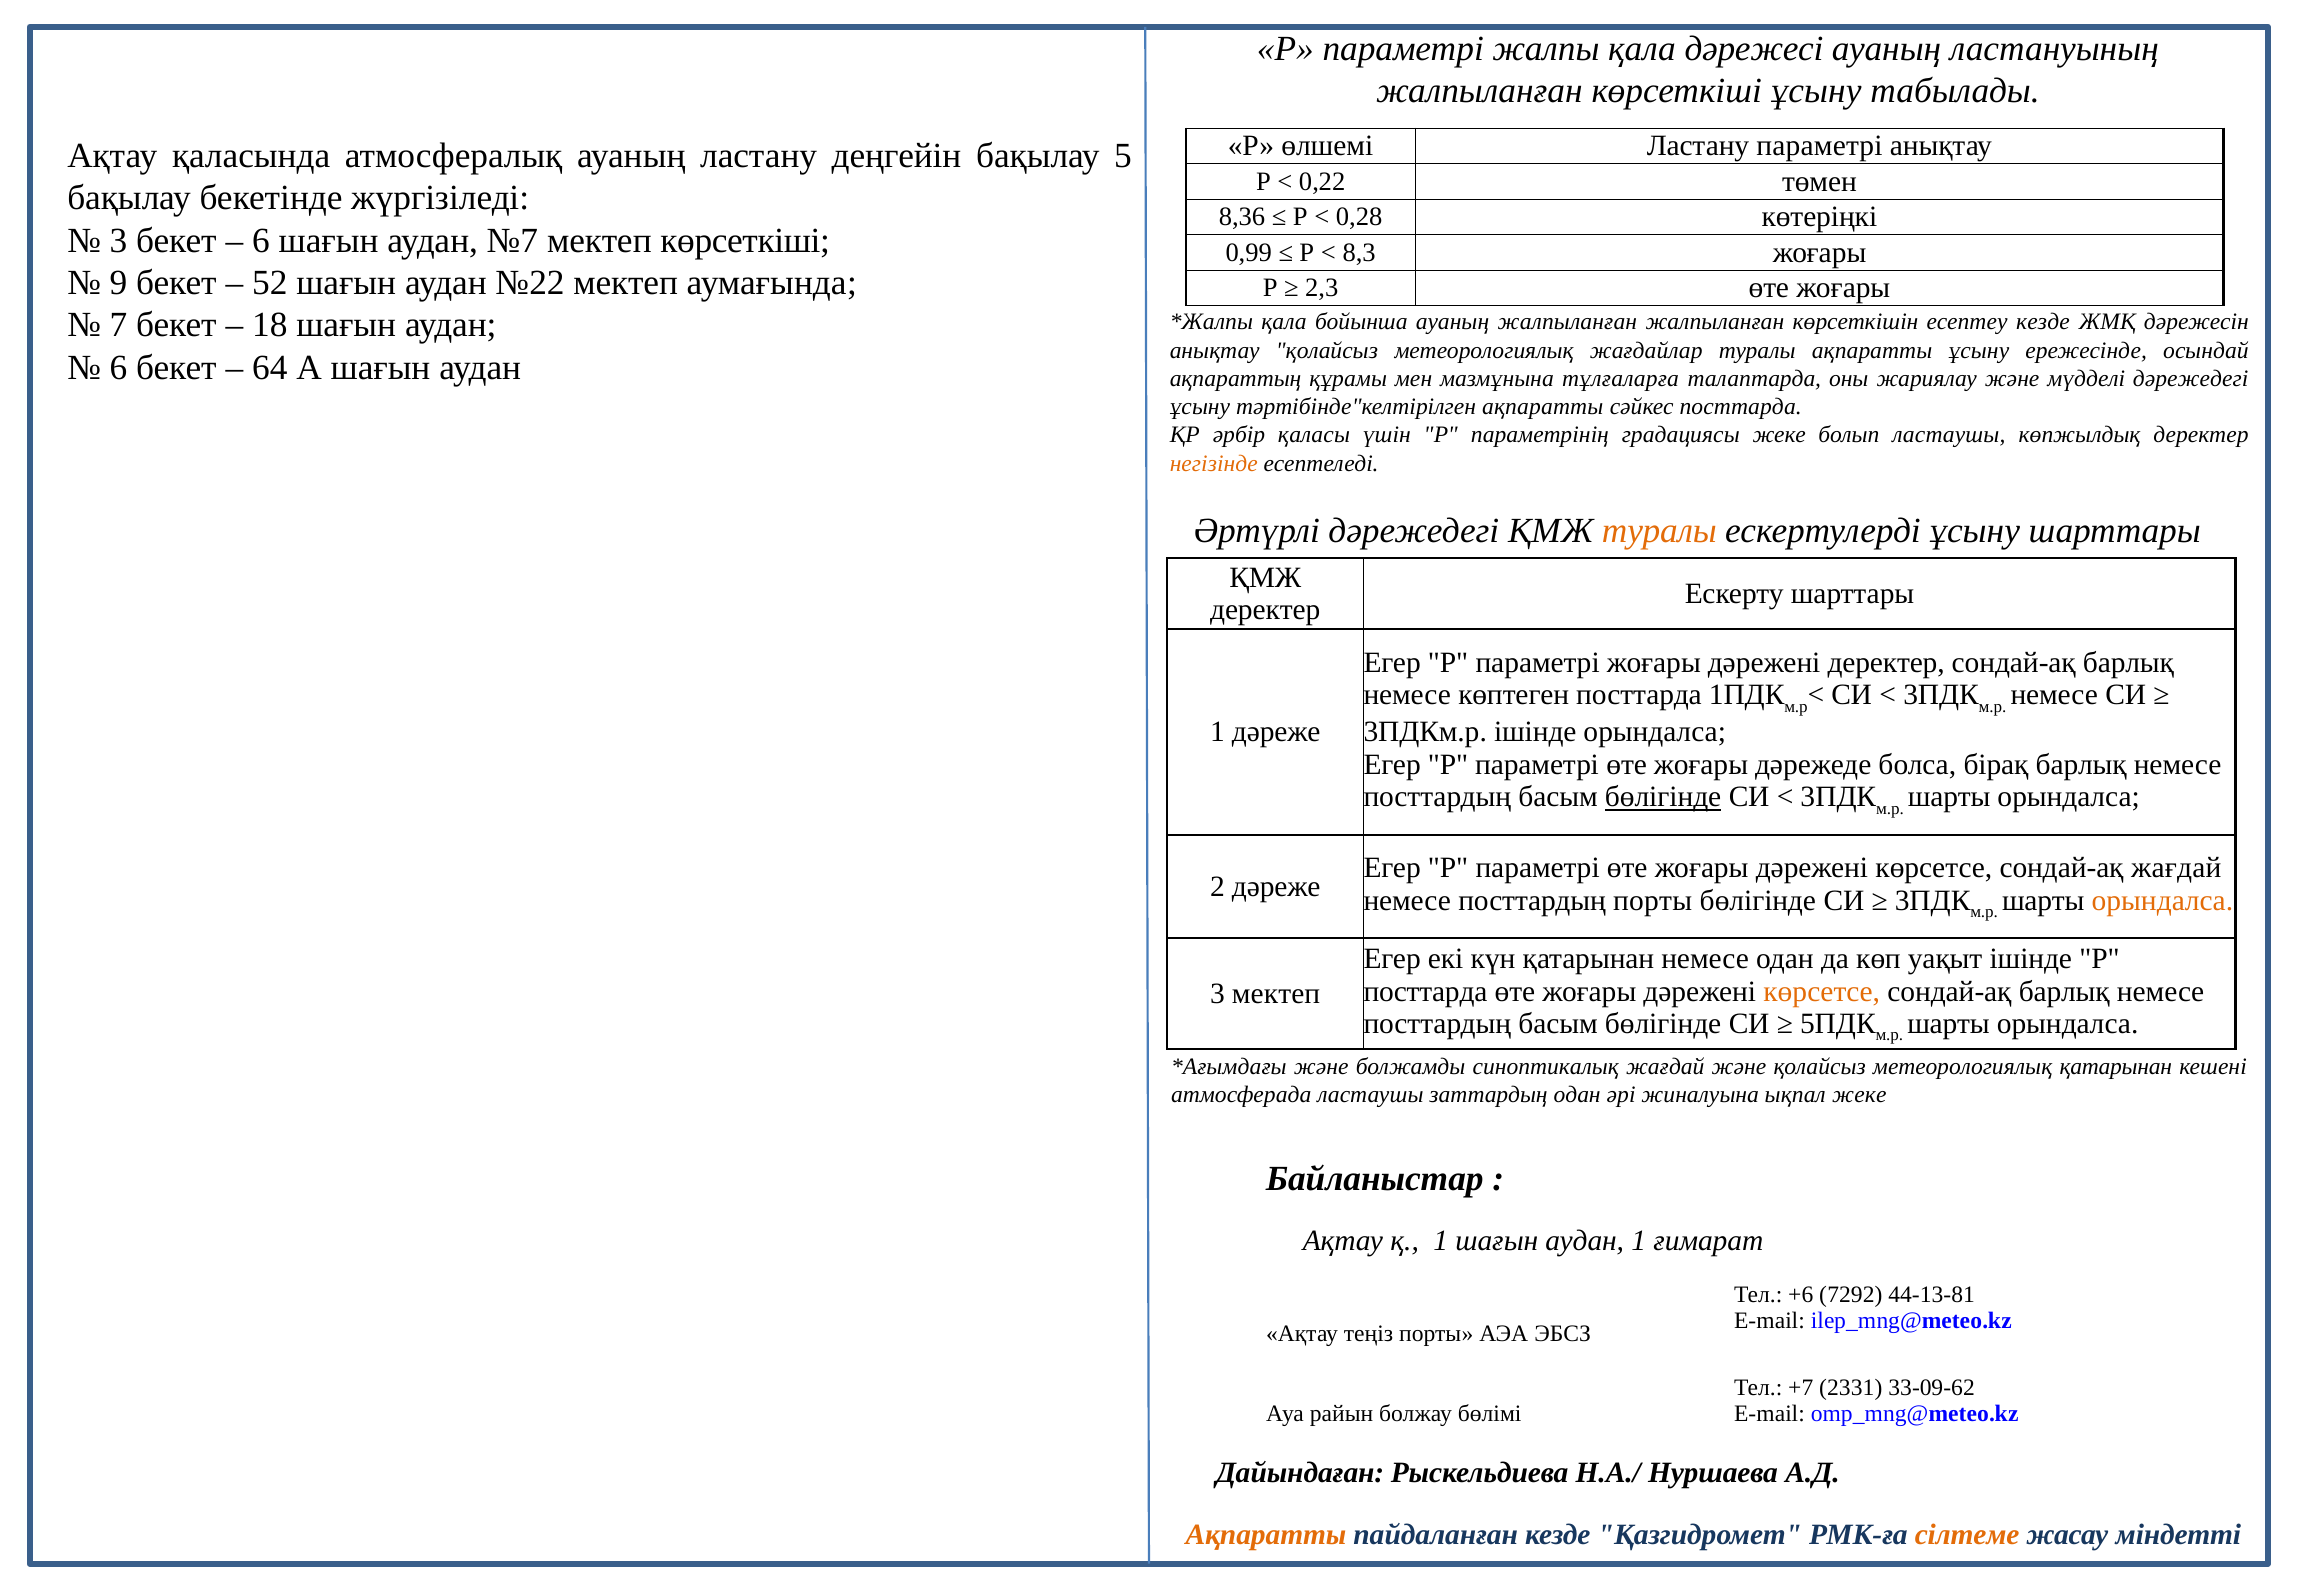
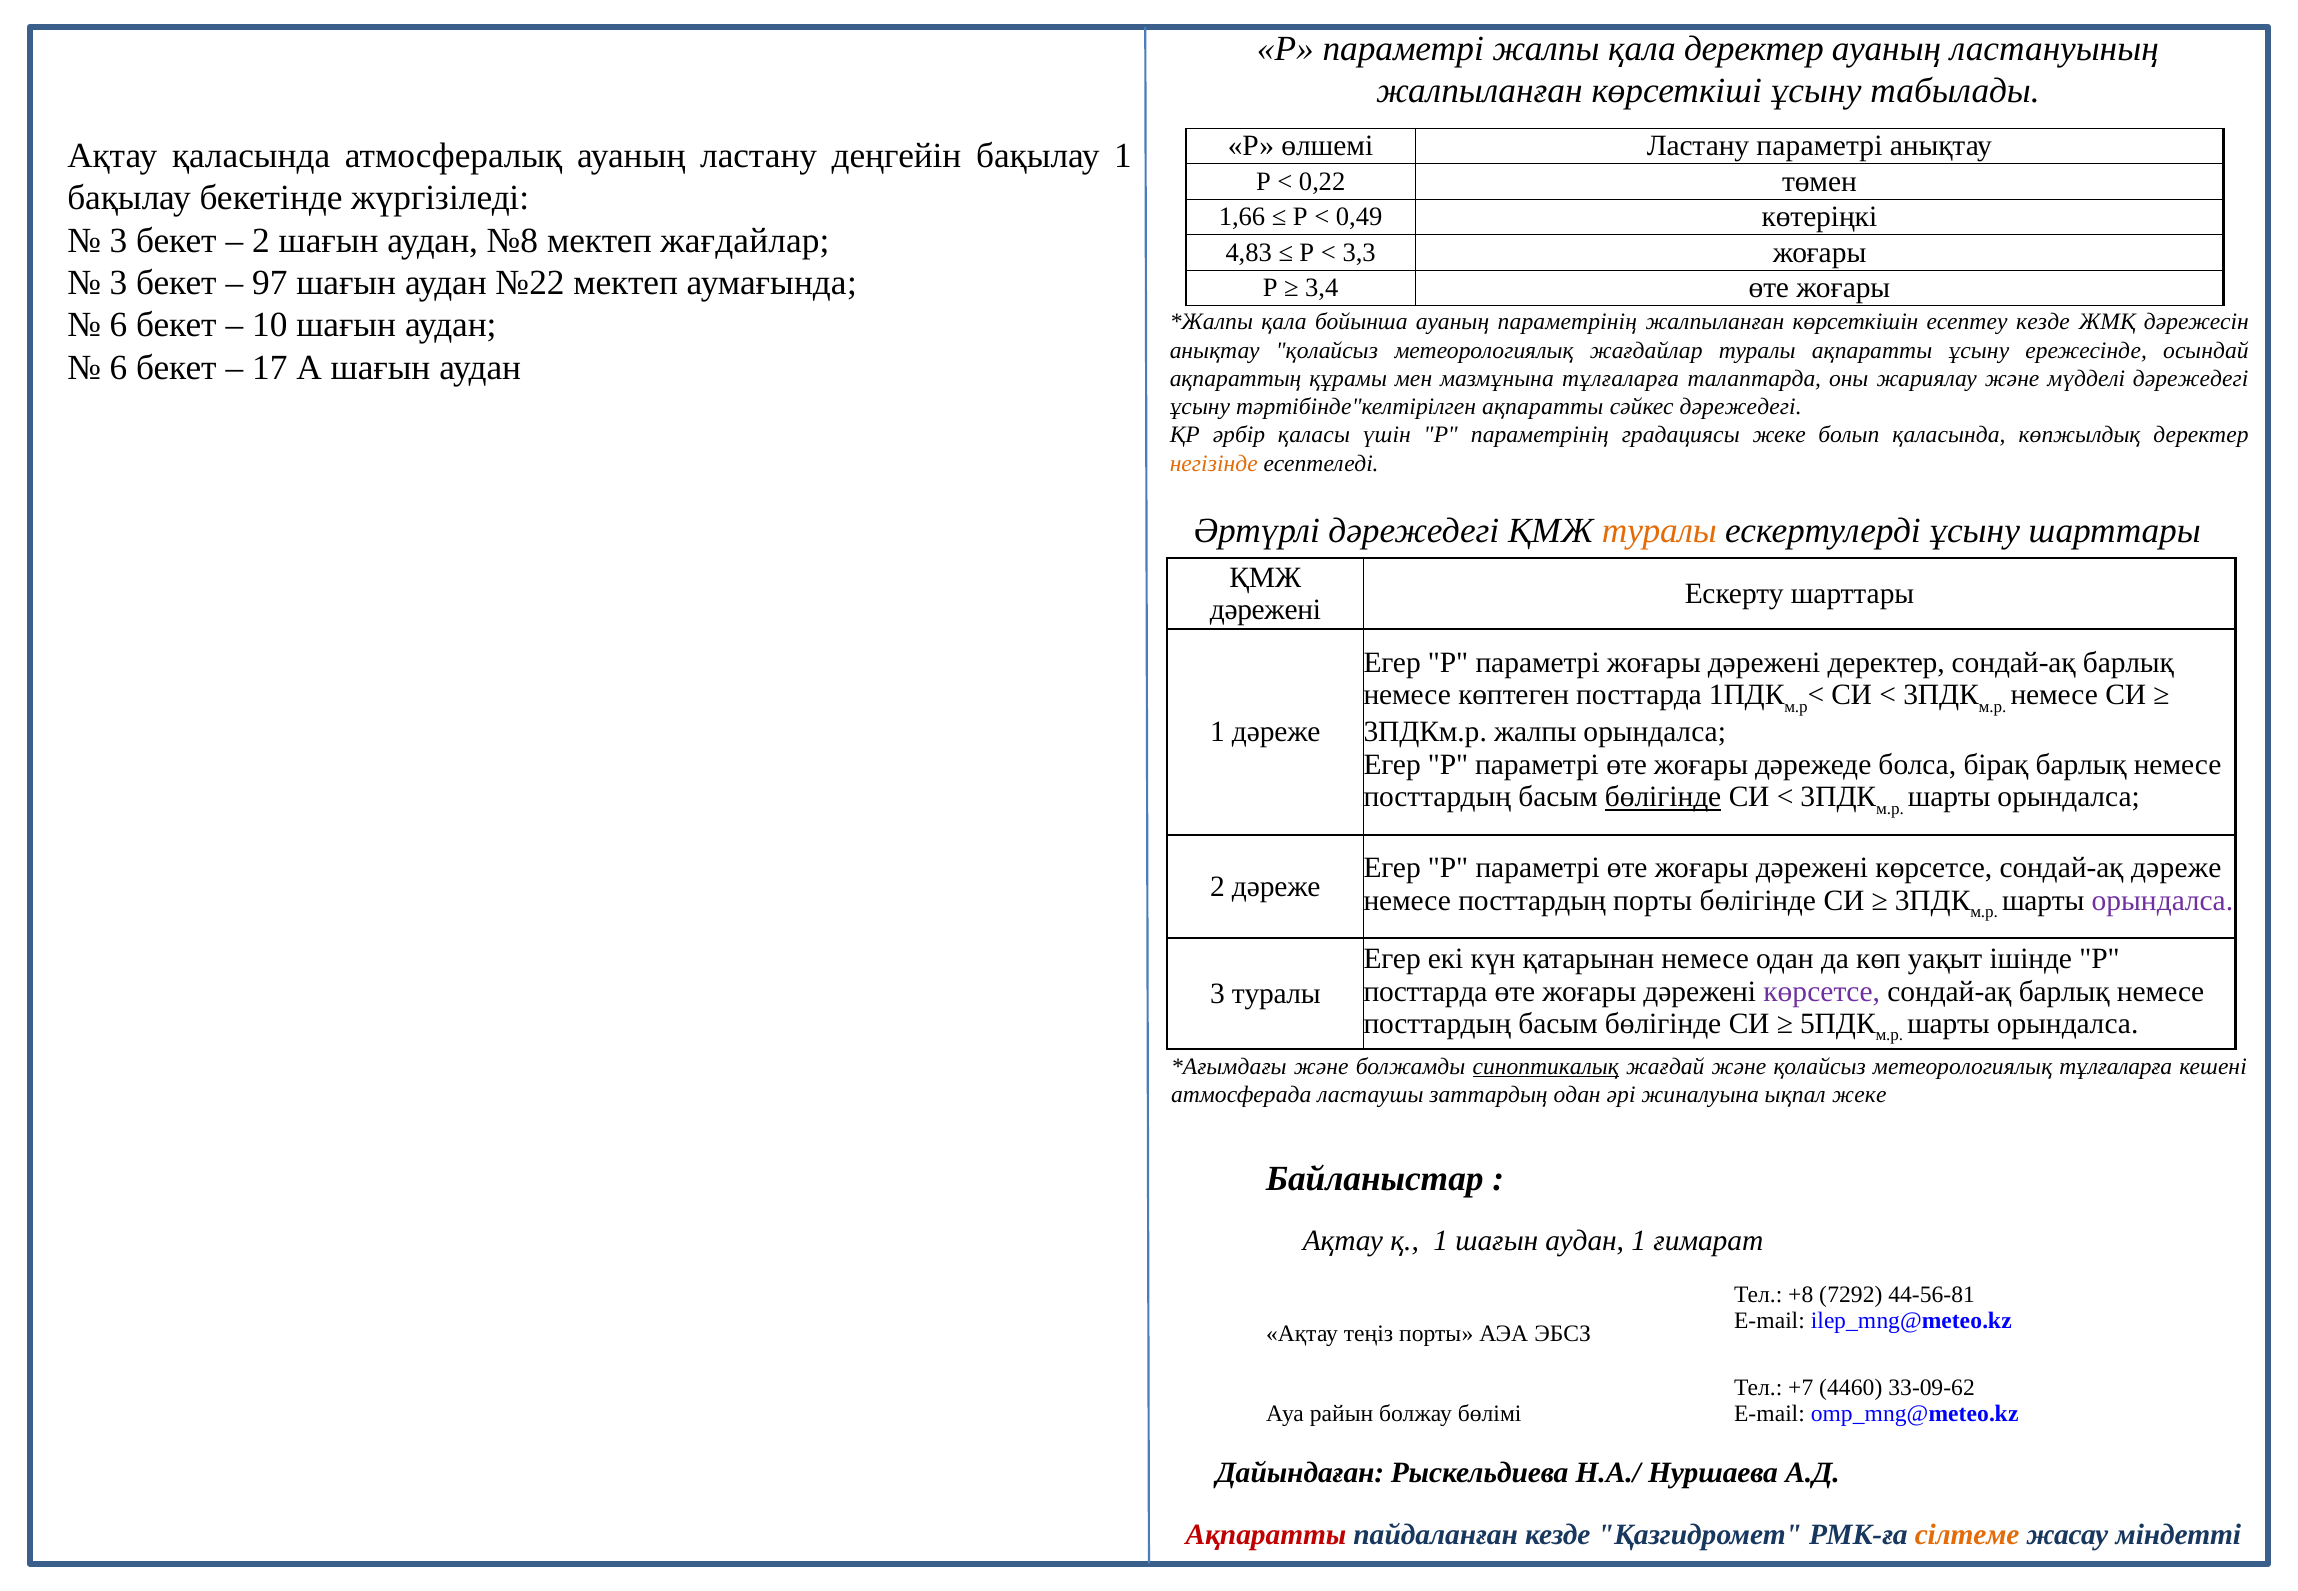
қала дәрежесі: дәрежесі -> деректер (1754, 48)
бақылау 5: 5 -> 1 (1123, 156)
8,36: 8,36 -> 1,66 (1242, 217)
0,28: 0,28 -> 0,49 (1359, 217)
6: 6 -> 2 (261, 240)
№7: №7 -> №8 (512, 240)
мектеп көрсеткіші: көрсеткіші -> жағдайлар (745, 240)
0,99: 0,99 -> 4,83 (1249, 253)
8,3: 8,3 -> 3,3 (1359, 253)
9: 9 -> 3 (119, 283)
52: 52 -> 97 (270, 283)
2,3: 2,3 -> 3,4 (1322, 288)
7: 7 -> 6 (119, 325)
18: 18 -> 10 (270, 325)
ауаның жалпыланған: жалпыланған -> параметрінің (1567, 322)
64: 64 -> 17 (270, 368)
сәйкес посттарда: посттарда -> дәрежедегі (1741, 407)
болып ластаушы: ластаушы -> қаласында (1949, 435)
деректер: деректер -> дәрежені (1265, 610)
3ПДКм.р ішінде: ішінде -> жалпы (1535, 732)
сондай-ақ жағдай: жағдай -> дәреже (2176, 868)
орындалса colour: orange -> purple (2162, 900)
көрсетсе colour: orange -> purple (1822, 991)
3 мектеп: мектеп -> туралы (1276, 994)
синоптикалық underline: none -> present (1546, 1066)
метеорологиялық қатарынан: қатарынан -> тұлғаларға (2116, 1066)
+6: +6 -> +8 (1801, 1295)
44-13-81: 44-13-81 -> 44-56-81 (1932, 1295)
2331: 2331 -> 4460 (1851, 1388)
Ақпаратты colour: orange -> red (1266, 1535)
